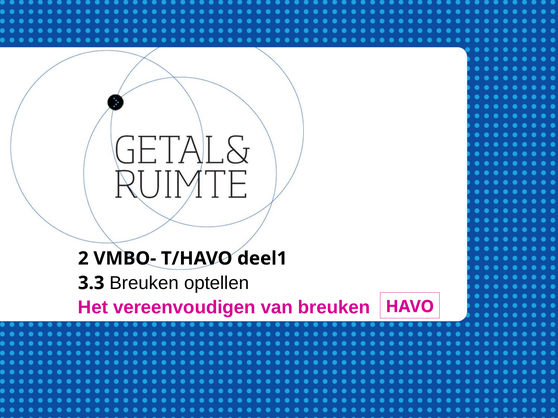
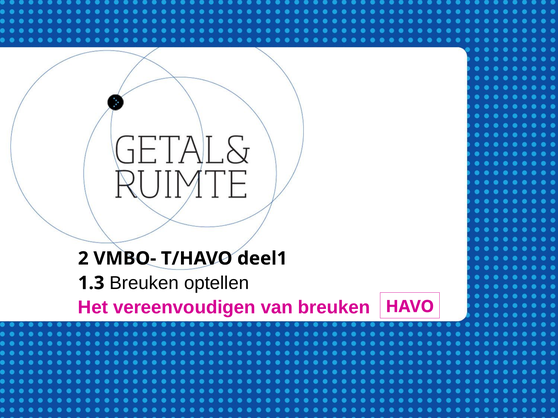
3.3: 3.3 -> 1.3 (91, 283)
